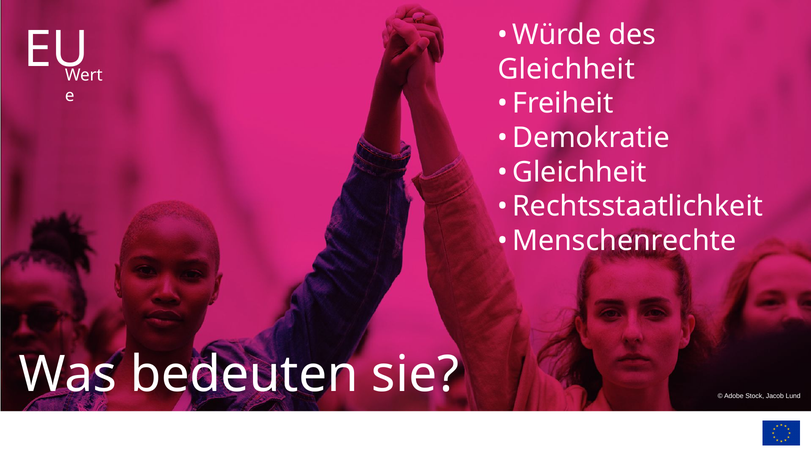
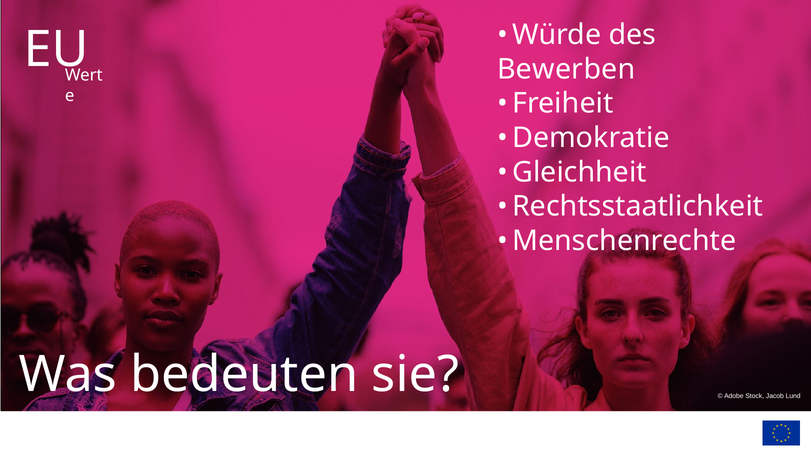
Gleichheit: Gleichheit -> Bewerben (566, 69)
